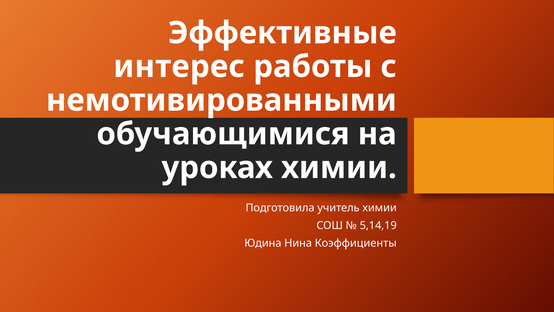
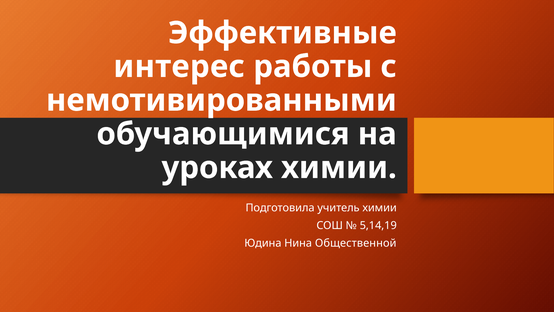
Коэффициенты: Коэффициенты -> Общественной (356, 243)
